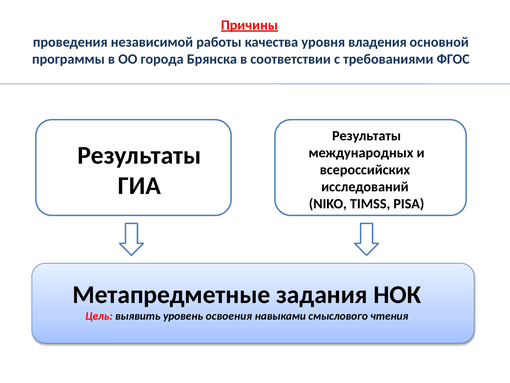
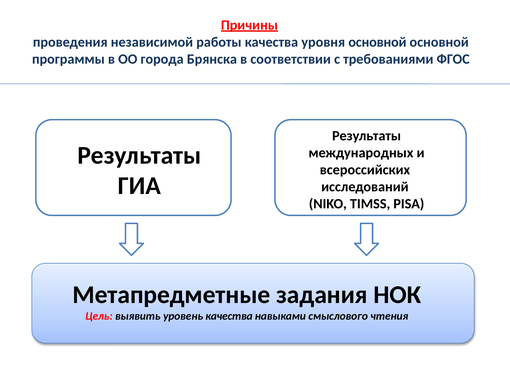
уровня владения: владения -> основной (377, 42)
уровень освоения: освоения -> качества (229, 316)
